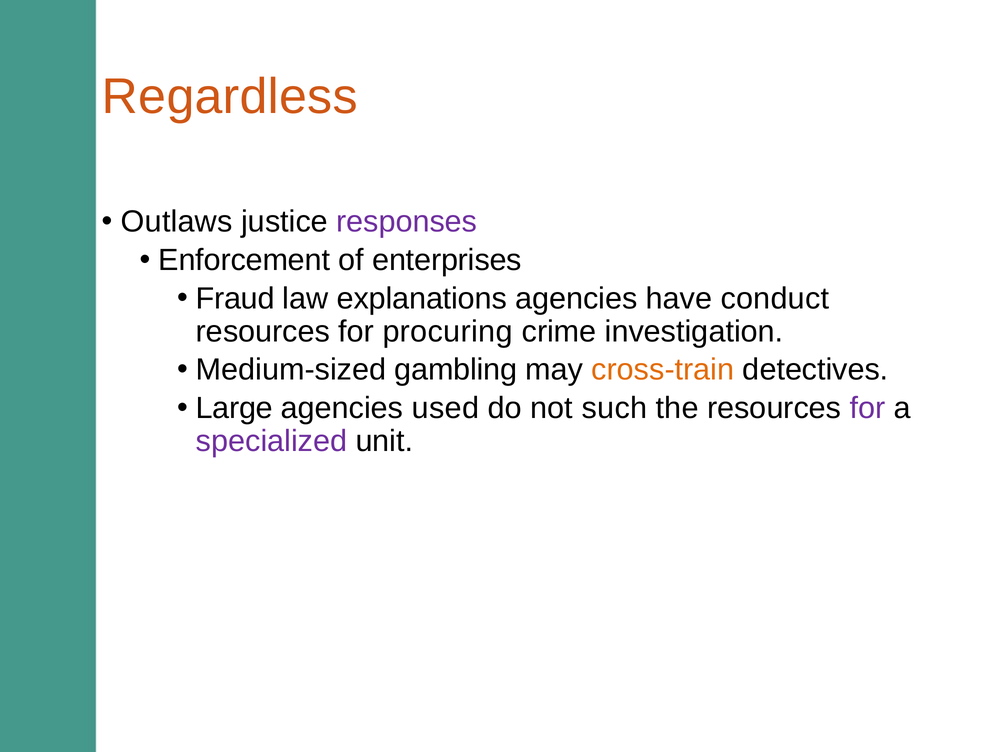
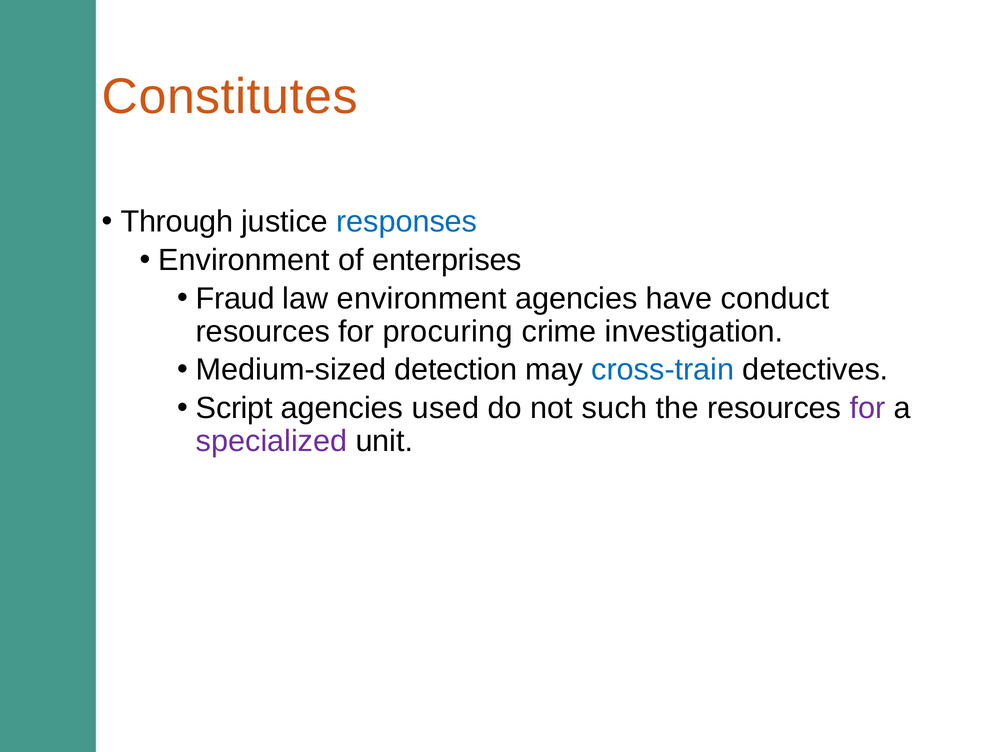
Regardless: Regardless -> Constitutes (230, 97)
Outlaws: Outlaws -> Through (177, 222)
responses colour: purple -> blue (407, 222)
Enforcement: Enforcement -> Environment (244, 260)
law explanations: explanations -> environment (422, 299)
gambling: gambling -> detection (456, 370)
cross-train colour: orange -> blue (663, 370)
Large: Large -> Script (234, 408)
